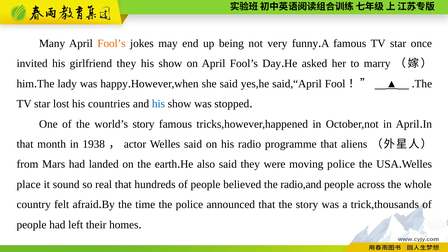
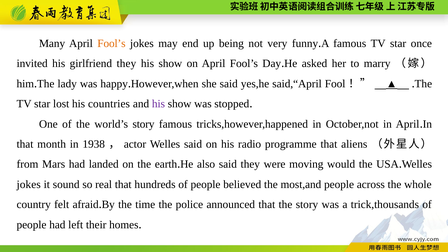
his colour: blue -> purple (158, 104)
moving police: police -> would (341, 164)
place: place -> jokes (29, 184)
radio,and: radio,and -> most,and (301, 184)
